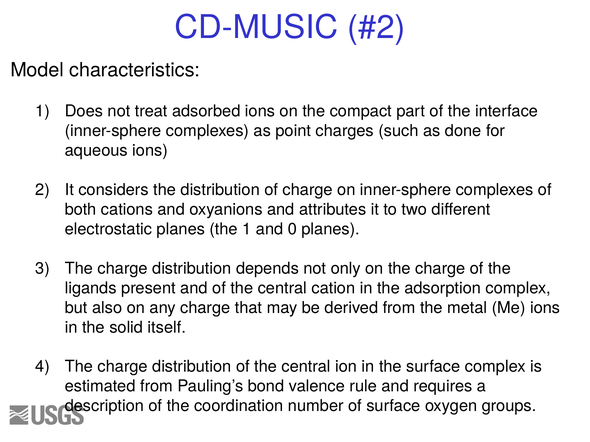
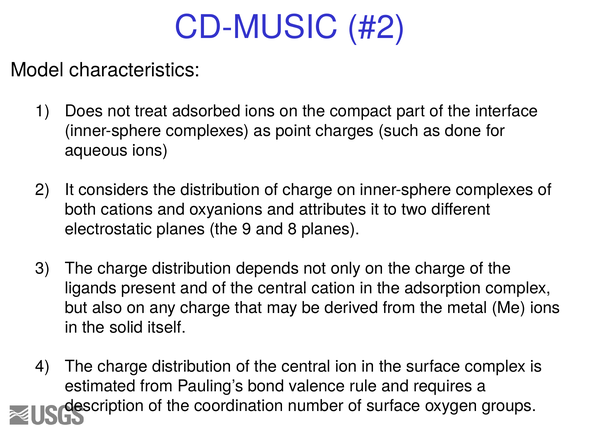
the 1: 1 -> 9 (247, 229)
0: 0 -> 8 (292, 229)
